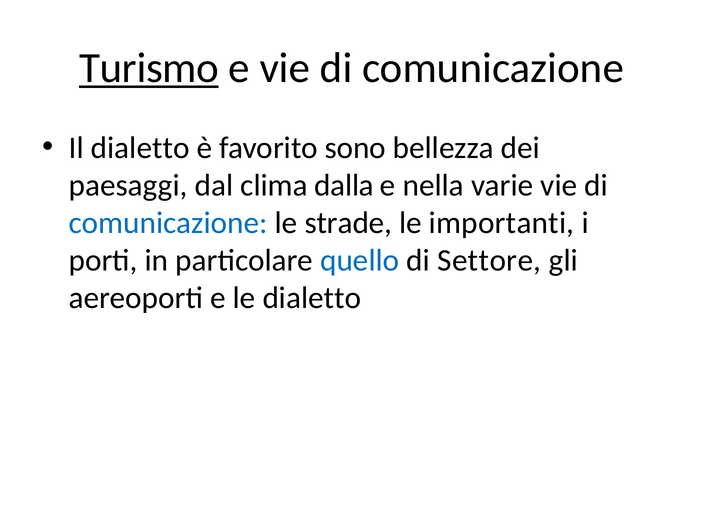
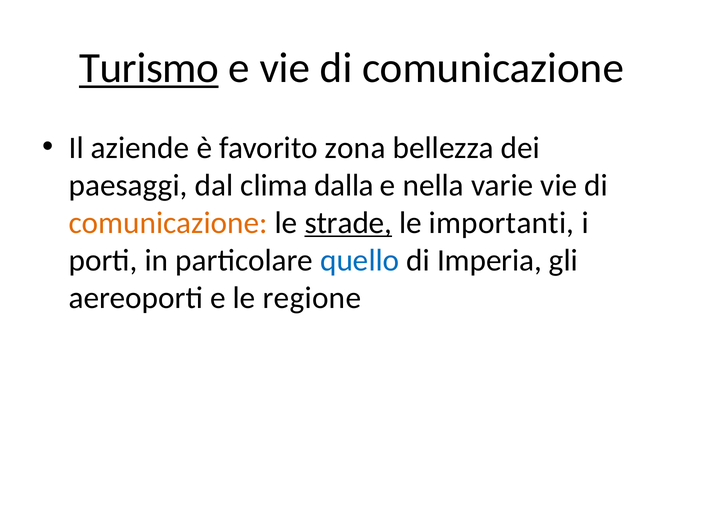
Il dialetto: dialetto -> aziende (140, 148)
sono: sono -> zona (355, 148)
comunicazione colour: blue -> orange (168, 223)
strade underline: none -> present (348, 223)
Settore: Settore -> Imperia (490, 260)
le dialetto: dialetto -> regione (312, 298)
